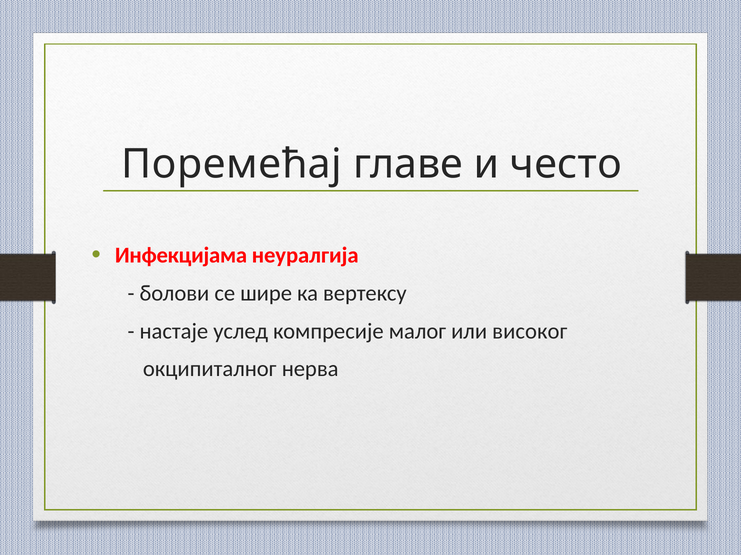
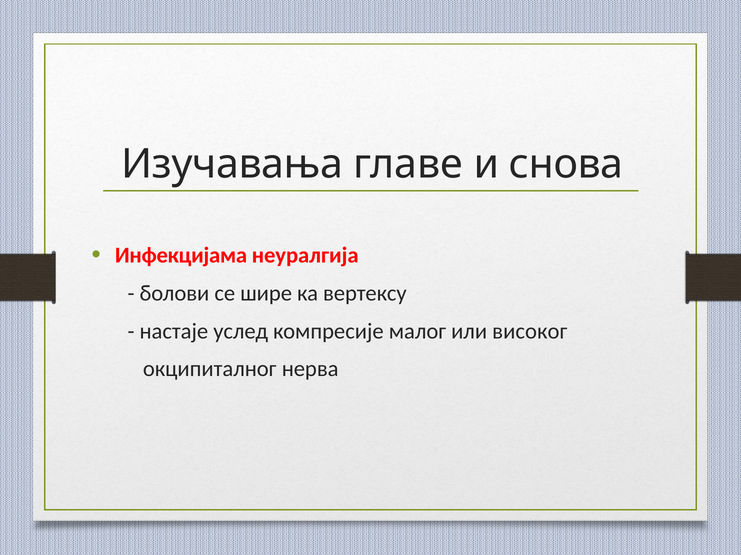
Пoрeмeћaj: Пoрeмeћaj -> Изучавања (232, 164)
чeстo: чeстo -> снова (566, 164)
